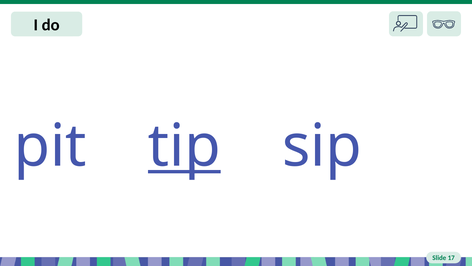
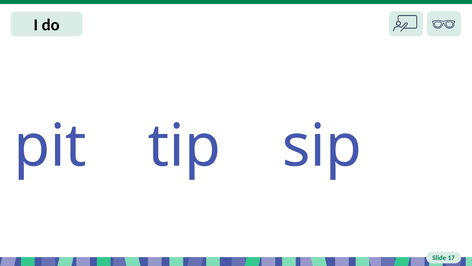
tip underline: present -> none (184, 146)
